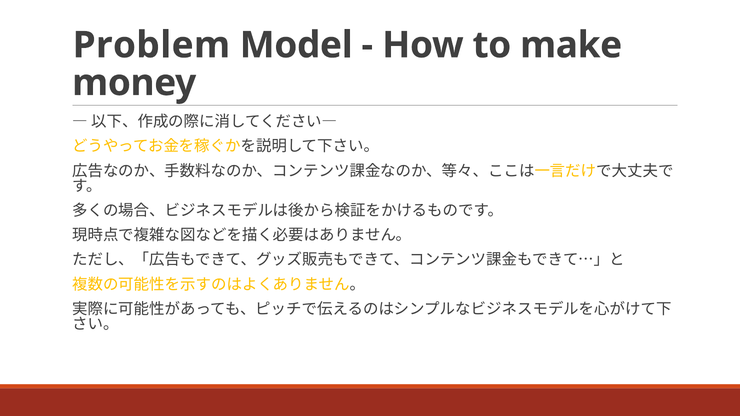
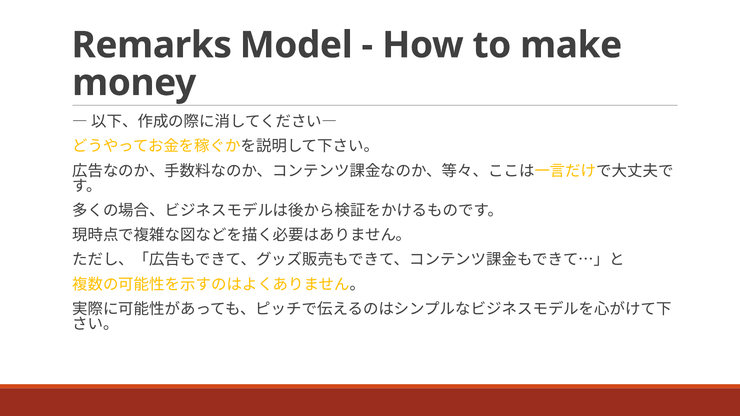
Problem: Problem -> Remarks (152, 45)
